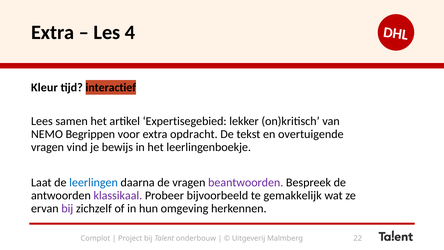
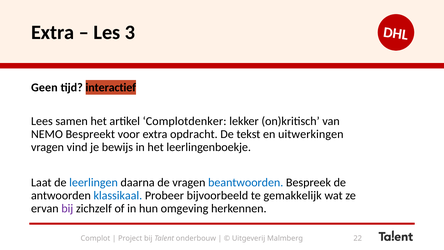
4: 4 -> 3 (130, 33)
Kleur: Kleur -> Geen (44, 87)
Expertisegebied: Expertisegebied -> Complotdenker (185, 121)
Begrippen: Begrippen -> Bespreekt (90, 134)
overtuigende: overtuigende -> uitwerkingen (311, 134)
beantwoorden colour: purple -> blue (246, 182)
klassikaal colour: purple -> blue (118, 195)
